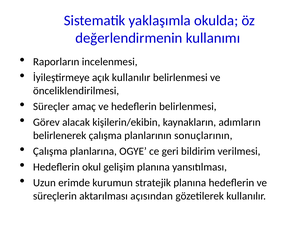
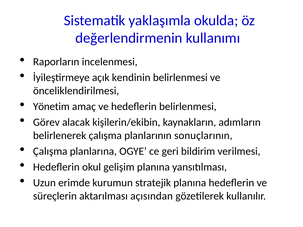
açık kullanılır: kullanılır -> kendinin (131, 78)
Süreçler: Süreçler -> Yönetim (51, 107)
